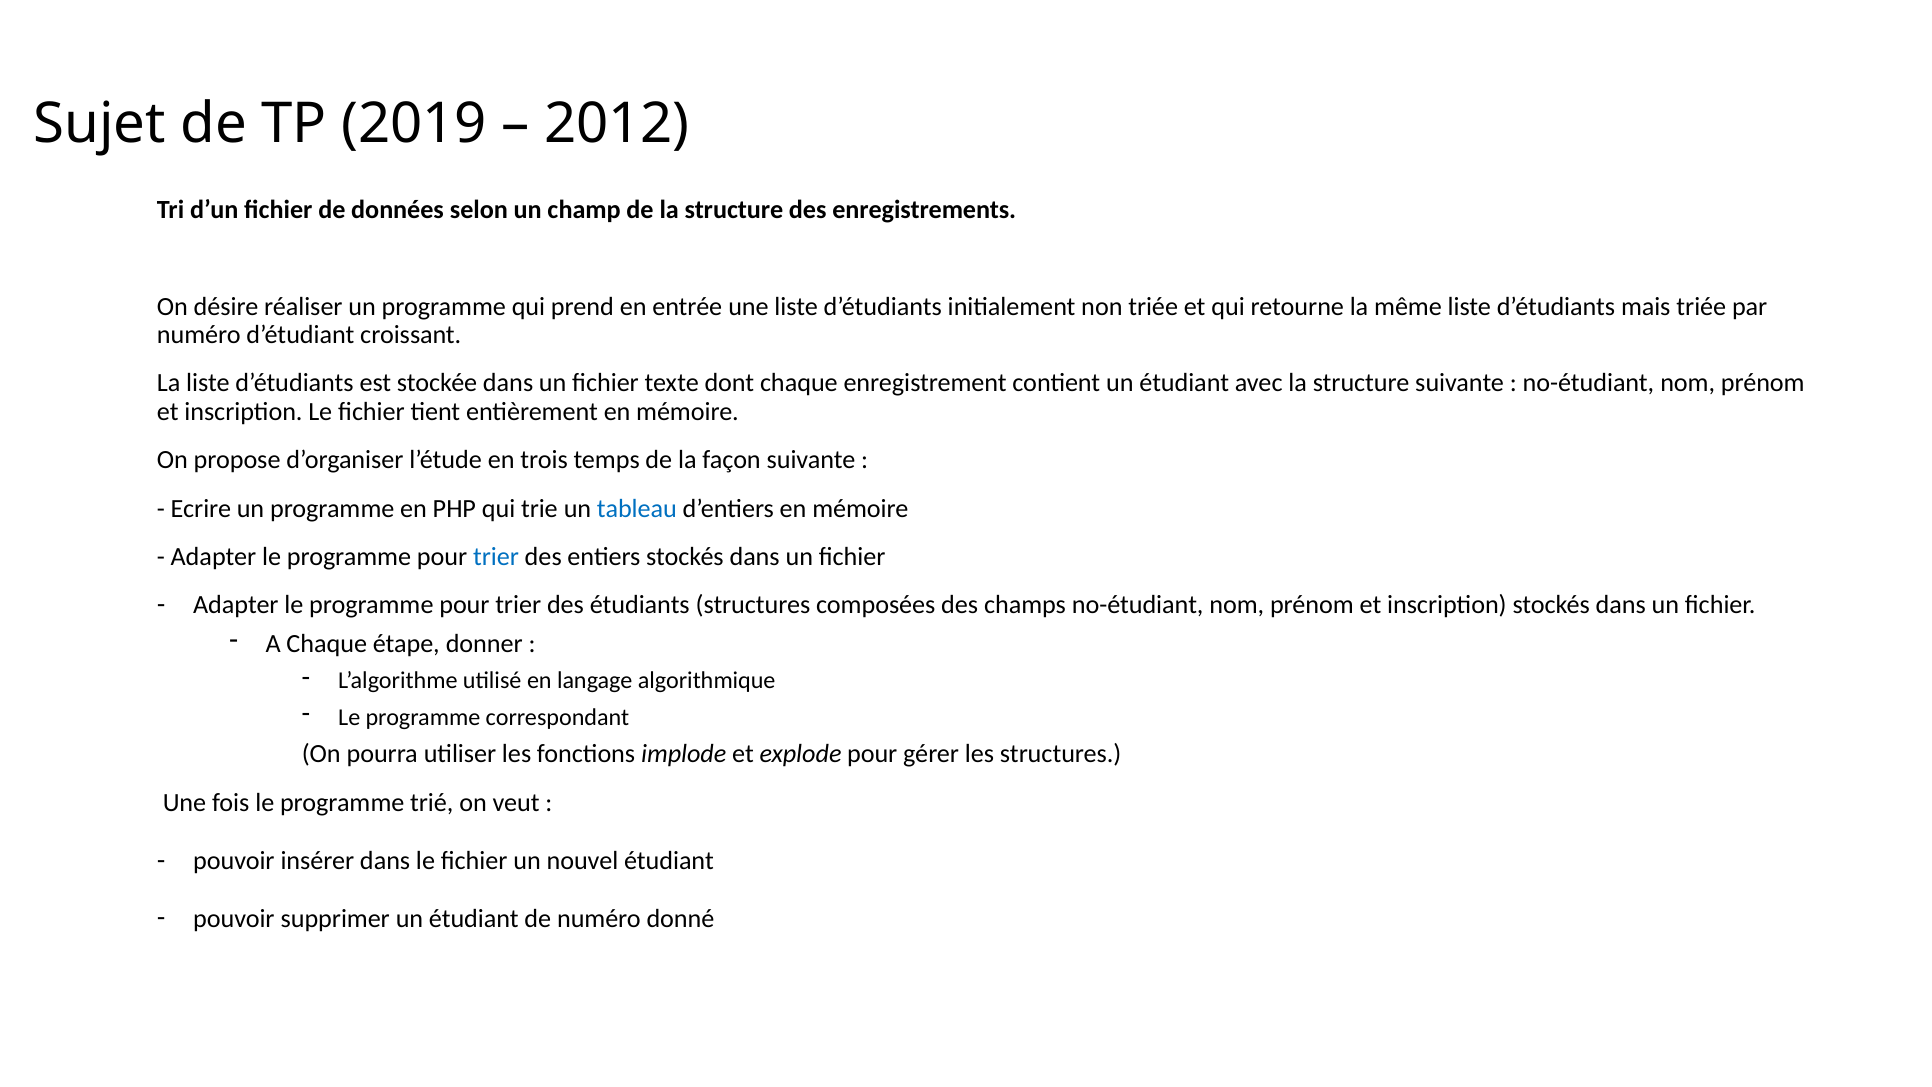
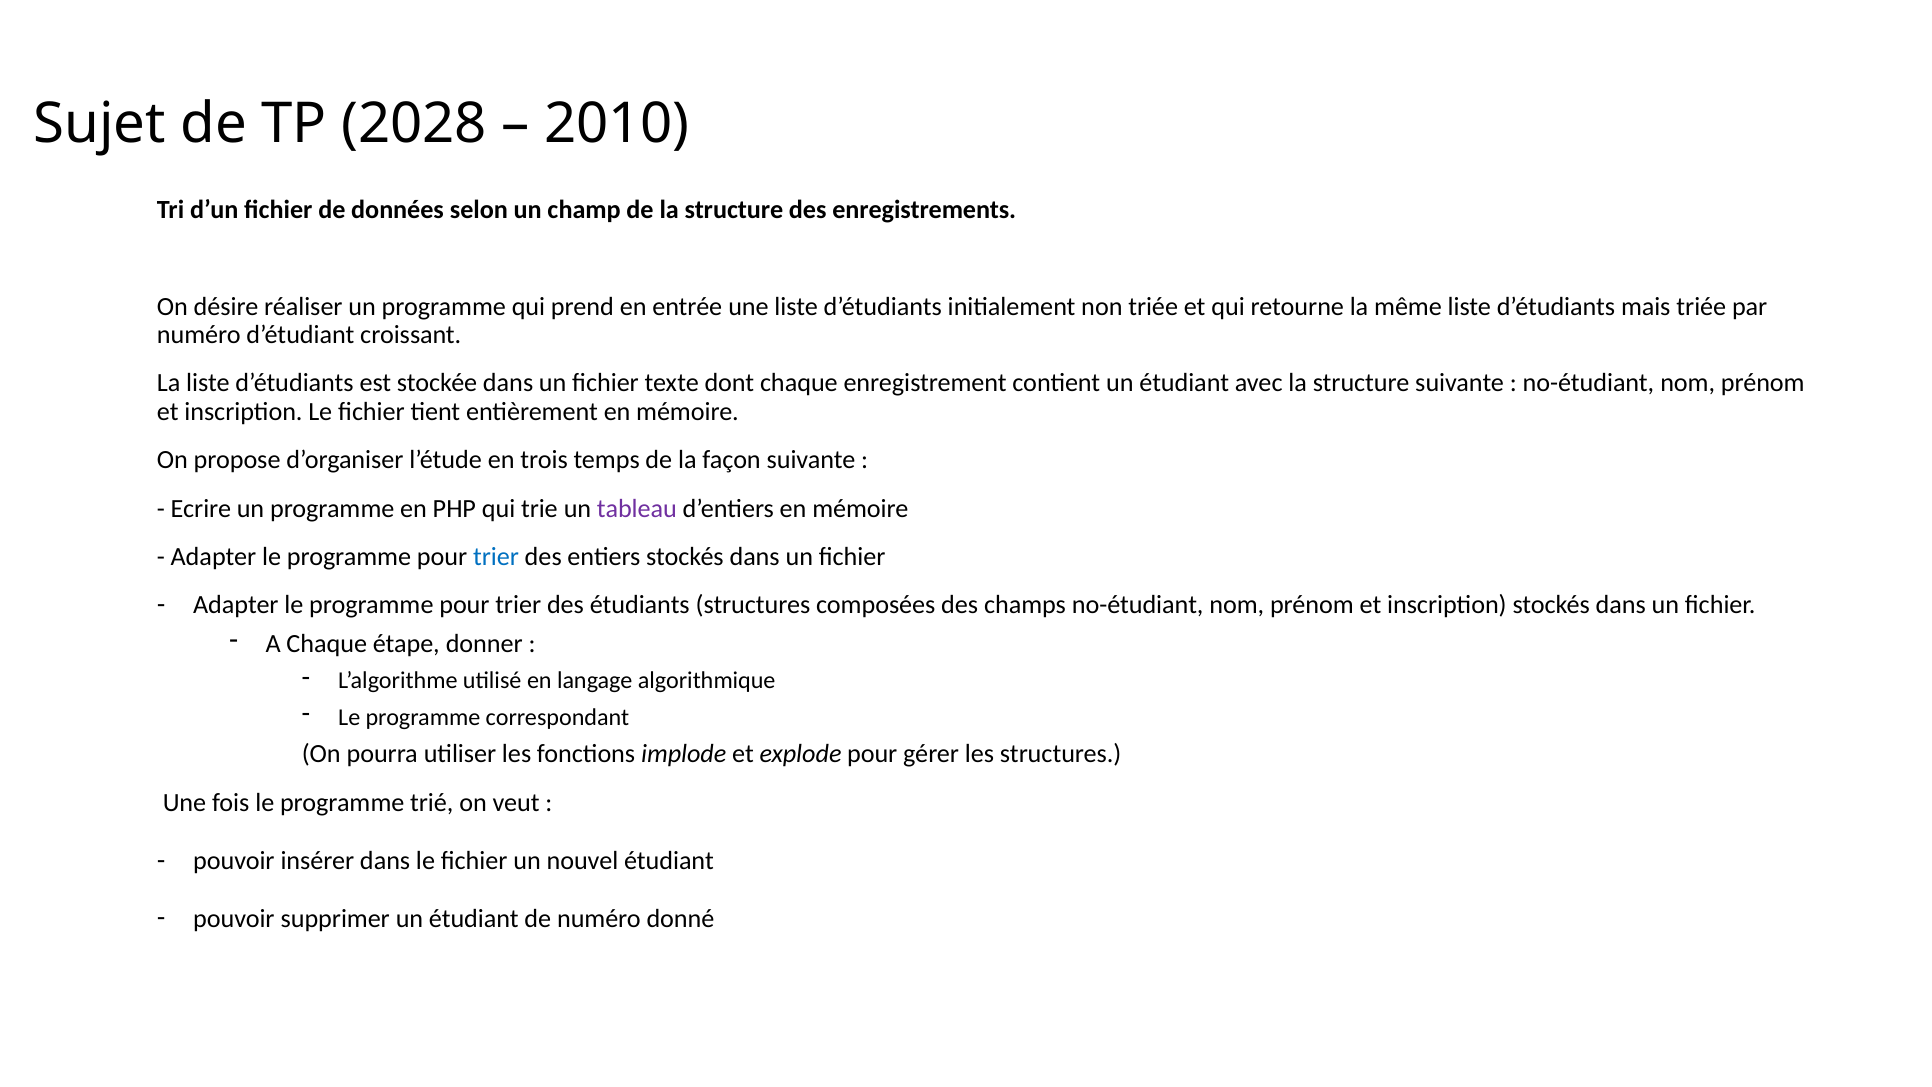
2019: 2019 -> 2028 (414, 124)
2012: 2012 -> 2010 (617, 124)
tableau colour: blue -> purple (637, 508)
